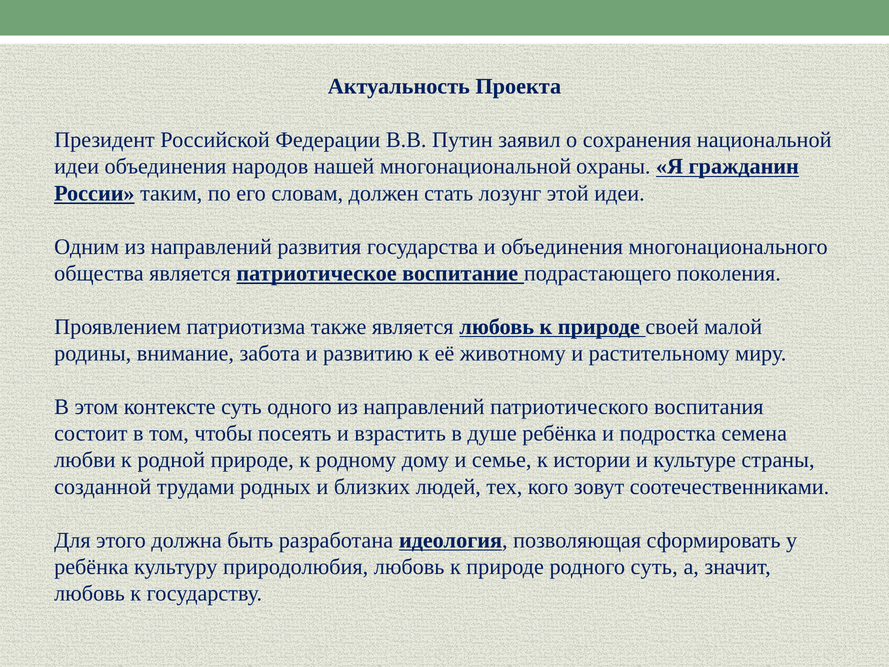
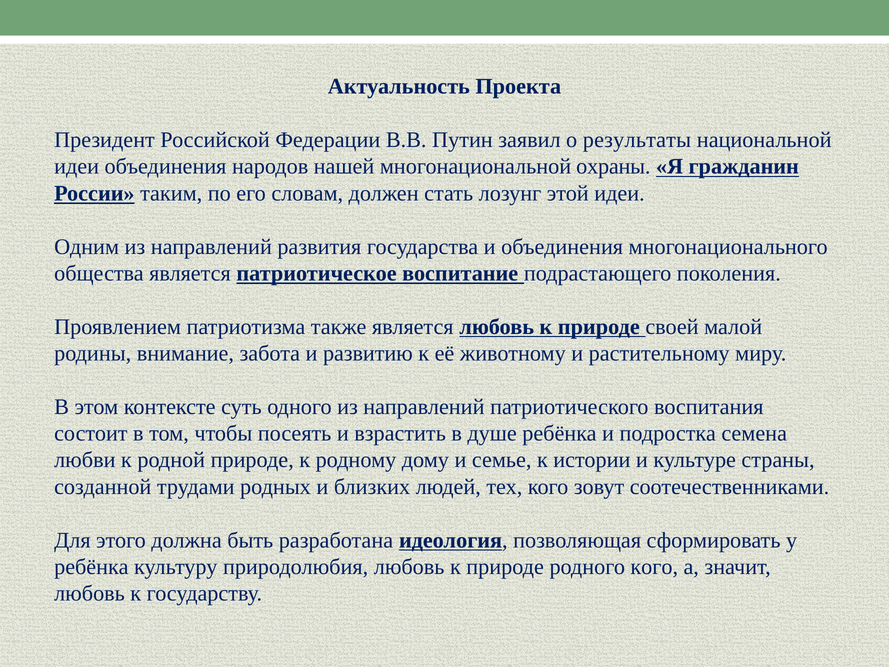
сохранения: сохранения -> результаты (637, 140)
родного суть: суть -> кого (654, 567)
